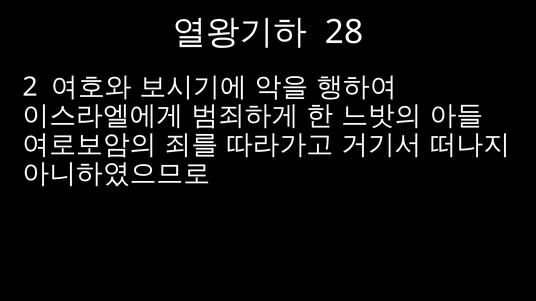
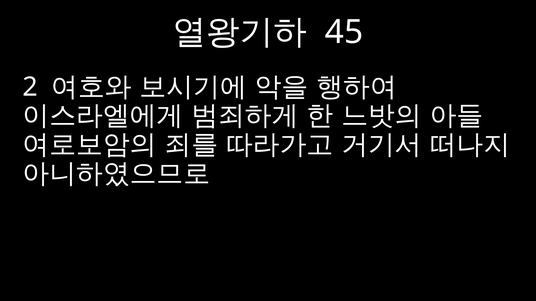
28: 28 -> 45 (344, 32)
